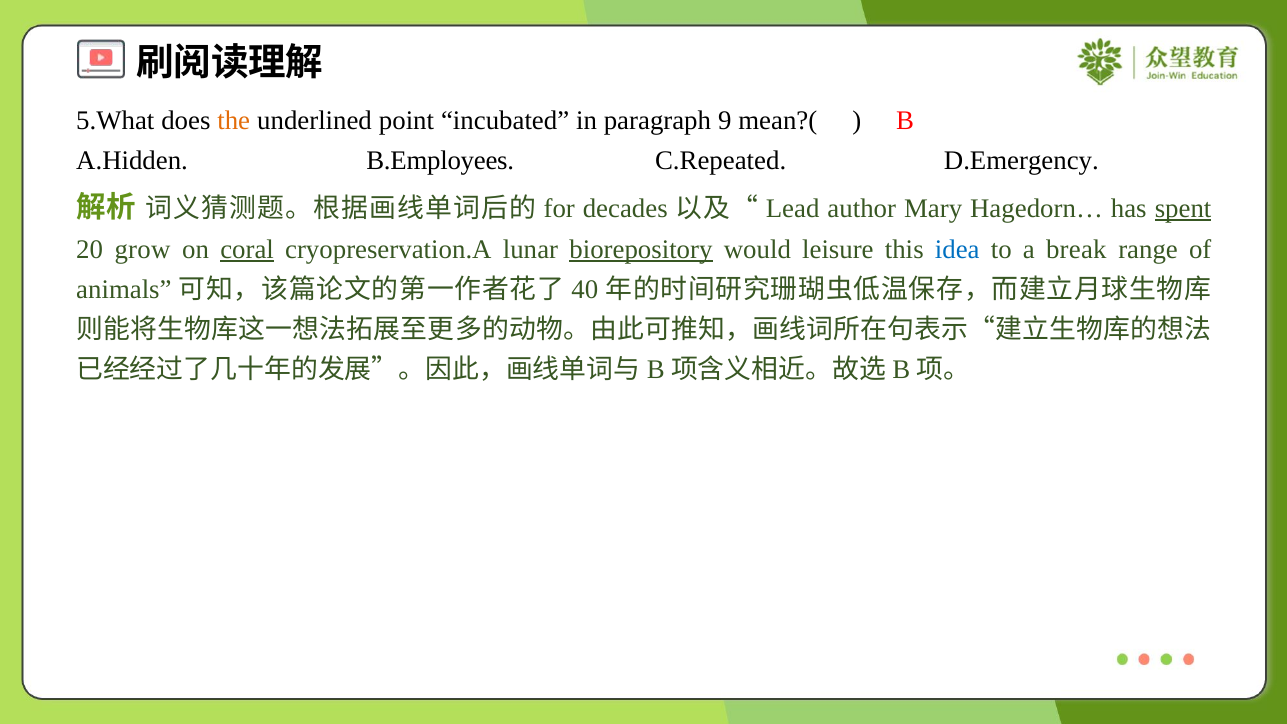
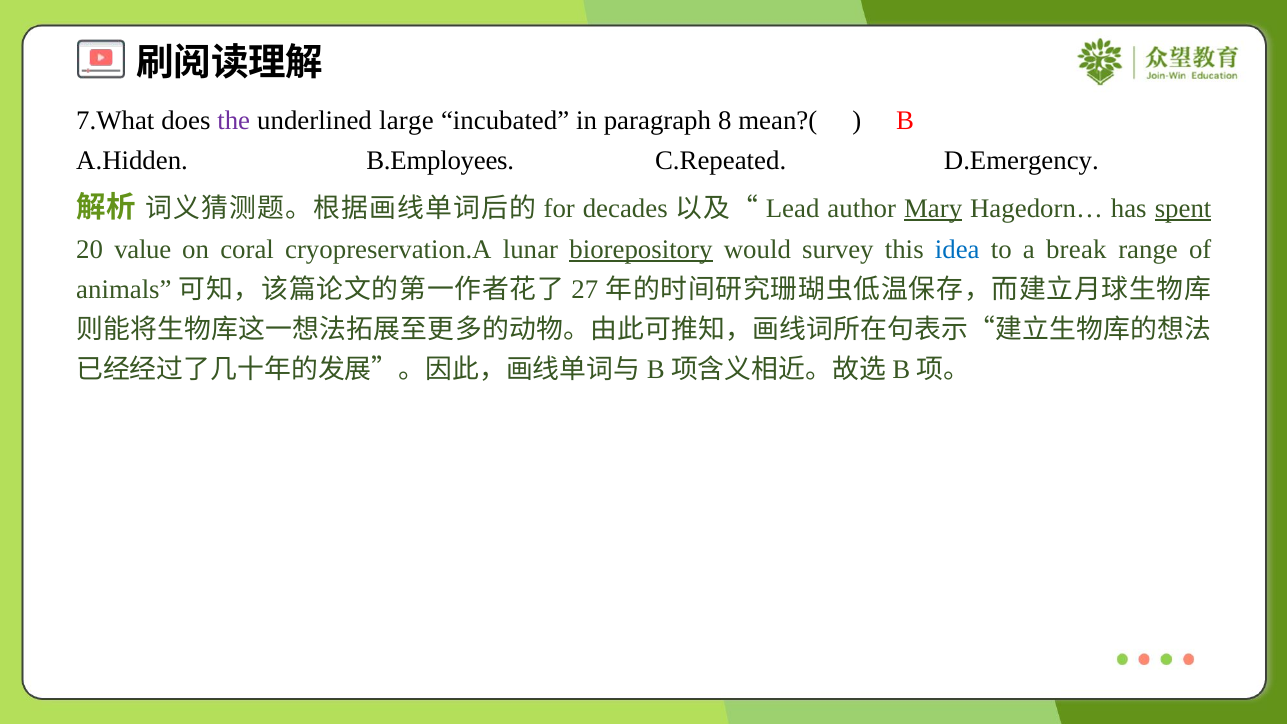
5.What: 5.What -> 7.What (115, 121)
the colour: orange -> purple (234, 121)
point: point -> large (406, 121)
9: 9 -> 8 (725, 121)
Mary underline: none -> present (933, 209)
grow: grow -> value (143, 249)
coral underline: present -> none (247, 249)
leisure: leisure -> survey (838, 249)
40: 40 -> 27 (585, 289)
